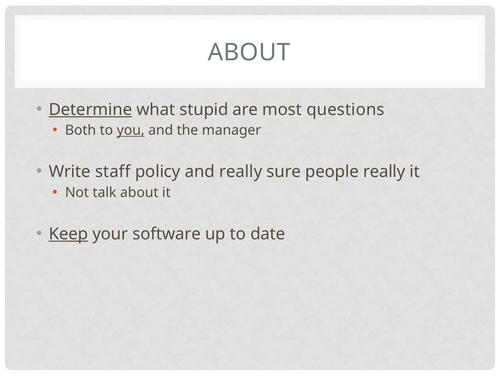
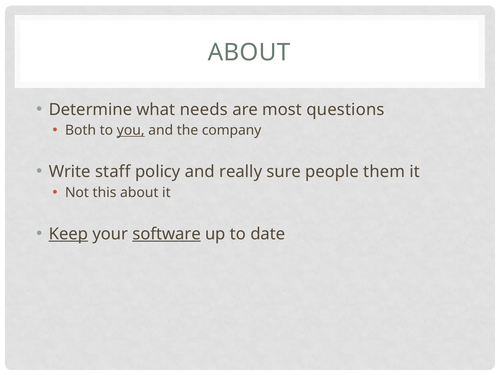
Determine underline: present -> none (90, 109)
stupid: stupid -> needs (204, 109)
manager: manager -> company (232, 130)
people really: really -> them (384, 172)
talk: talk -> this (104, 193)
software underline: none -> present (167, 234)
